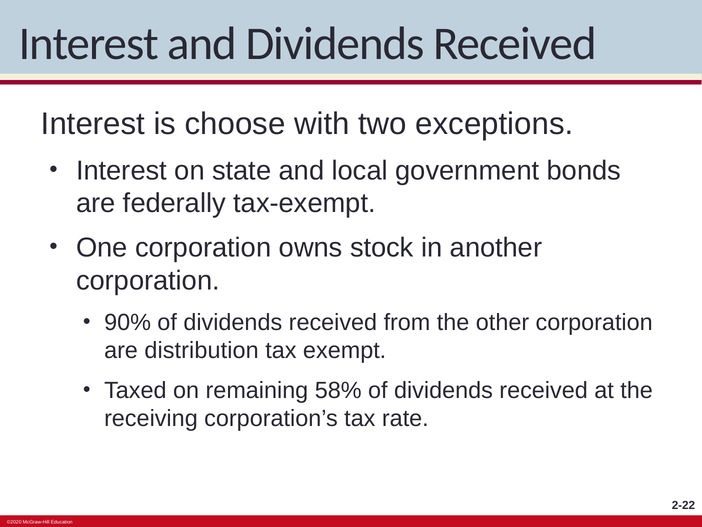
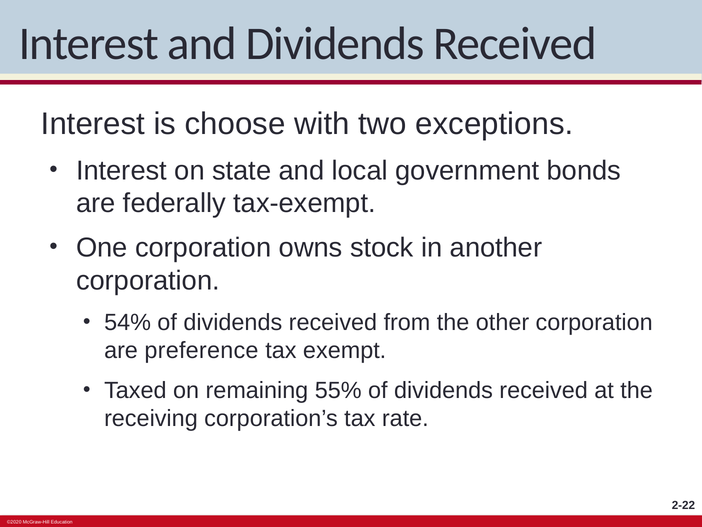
90%: 90% -> 54% (128, 322)
distribution: distribution -> preference (201, 350)
58%: 58% -> 55% (338, 390)
